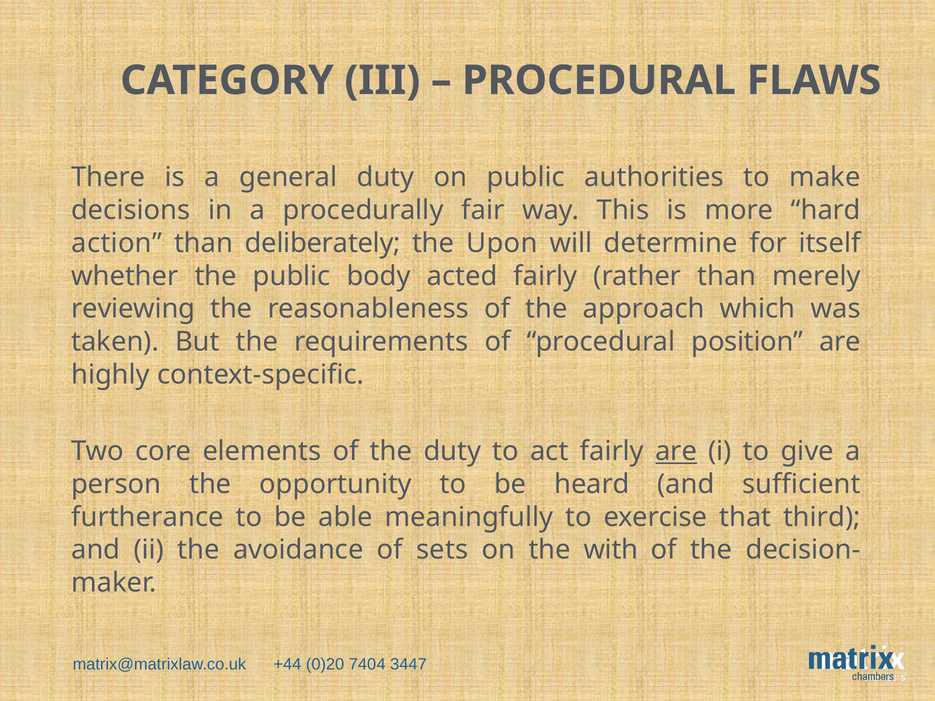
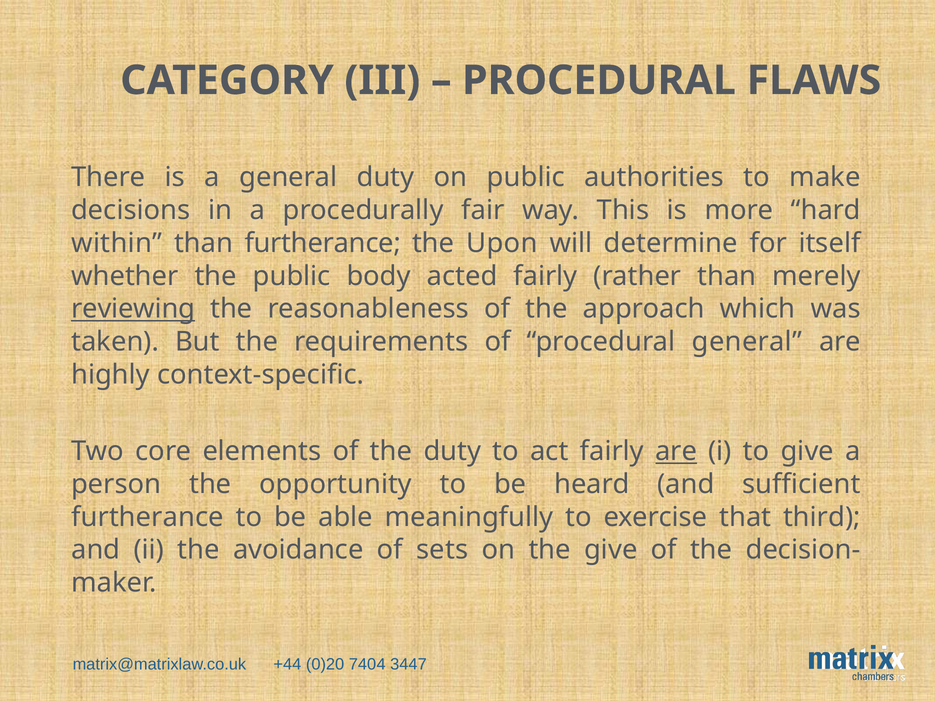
action: action -> within (117, 243)
than deliberately: deliberately -> furtherance (323, 243)
reviewing underline: none -> present (133, 309)
procedural position: position -> general (747, 342)
the with: with -> give (611, 550)
